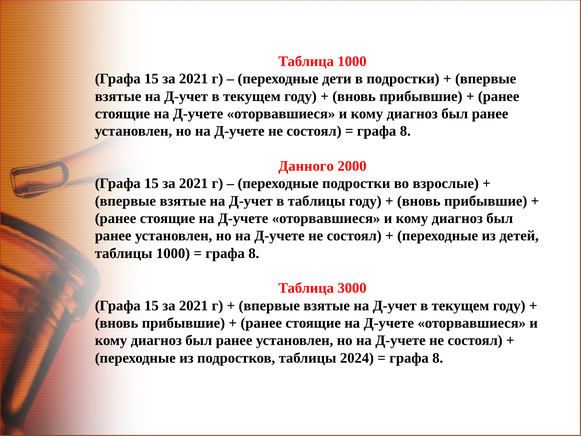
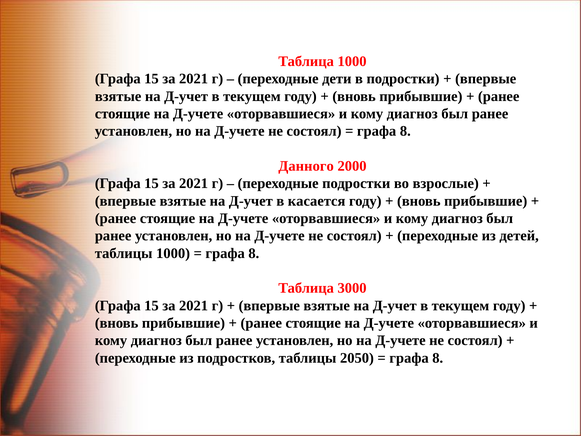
в таблицы: таблицы -> касается (317, 201)
2024: 2024 -> 2050 (357, 358)
